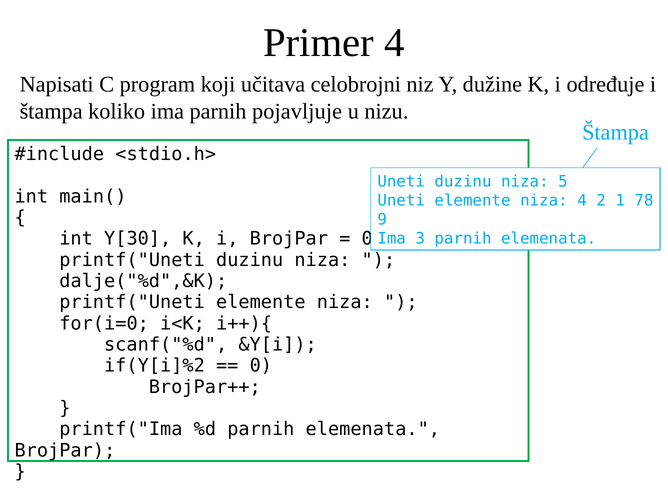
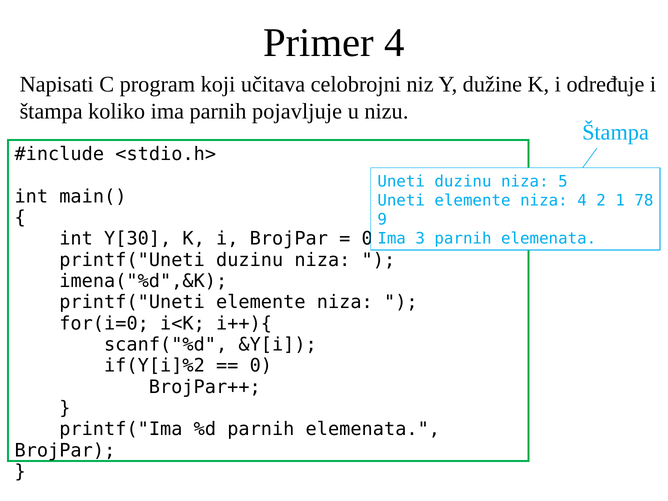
dalje("%d",&K: dalje("%d",&K -> imena("%d",&K (143, 281)
